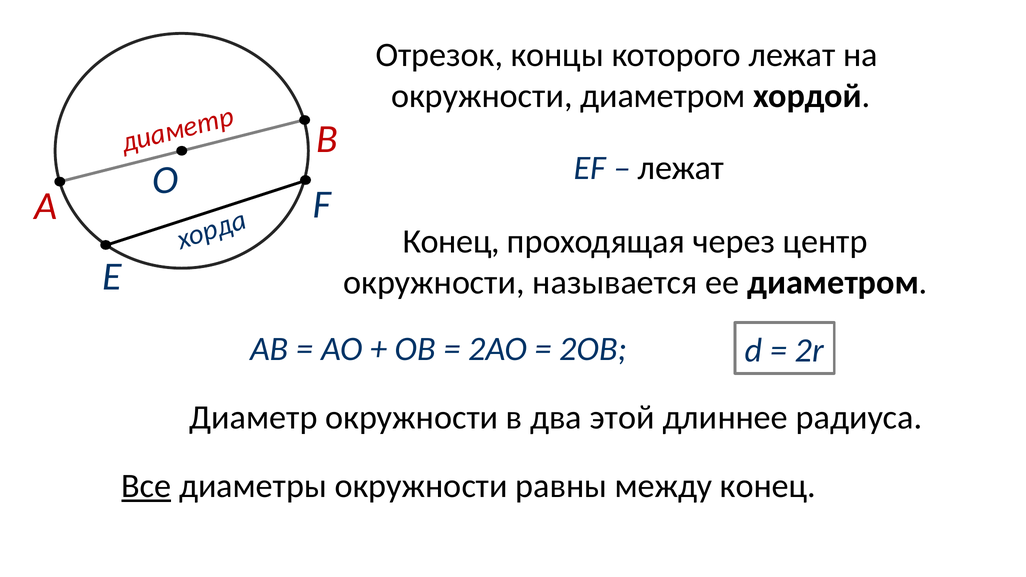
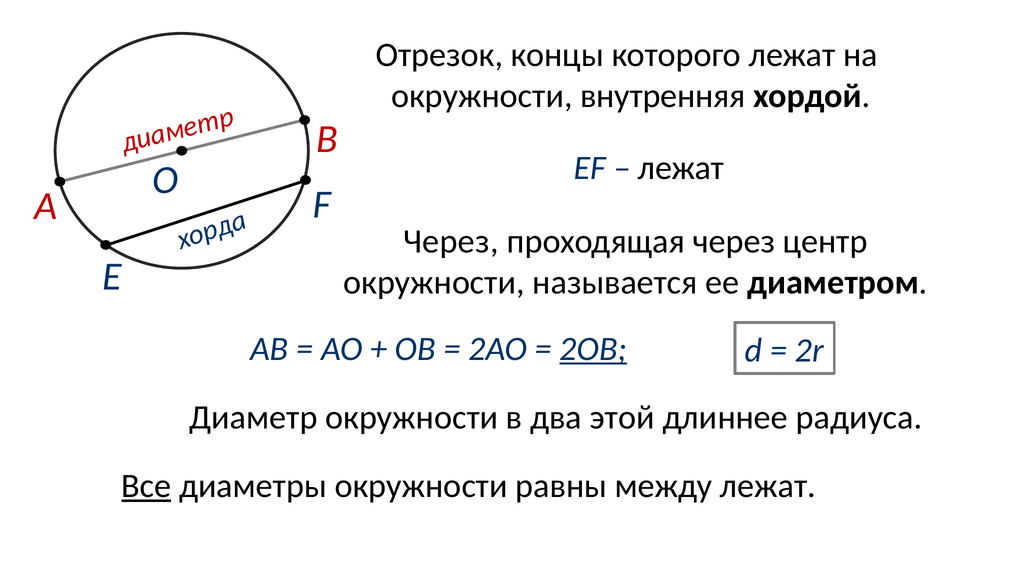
окружности диаметром: диаметром -> внутренняя (663, 96)
Конец: Конец -> Через (451, 241)
2ОВ underline: none -> present (593, 349)
между конец: конец -> лежат (768, 486)
